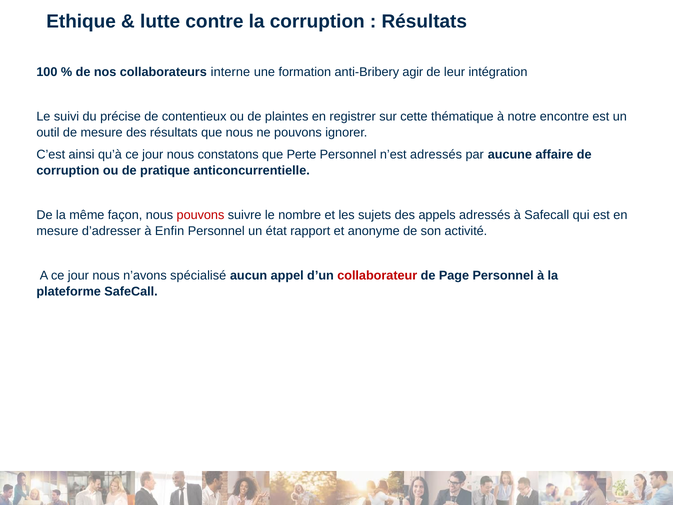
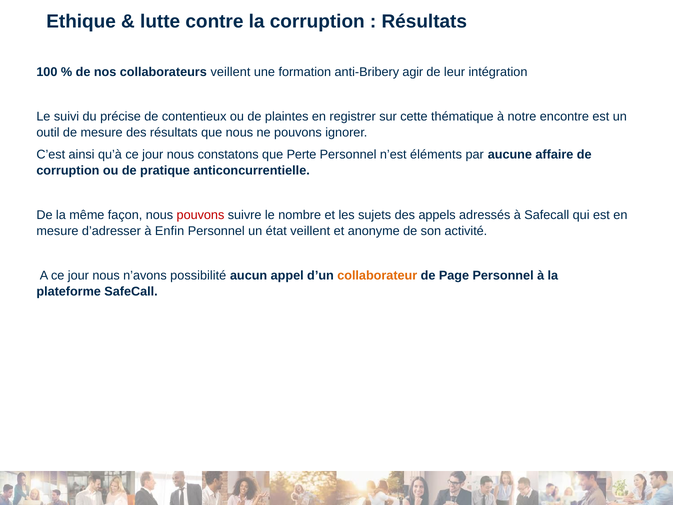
collaborateurs interne: interne -> veillent (230, 72)
n’est adressés: adressés -> éléments (436, 155)
état rapport: rapport -> veillent (310, 231)
spécialisé: spécialisé -> possibilité (198, 276)
collaborateur colour: red -> orange (377, 276)
